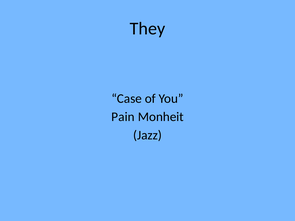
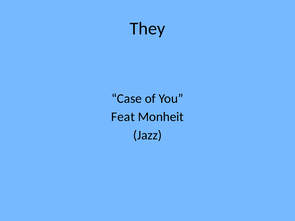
Pain: Pain -> Feat (123, 117)
